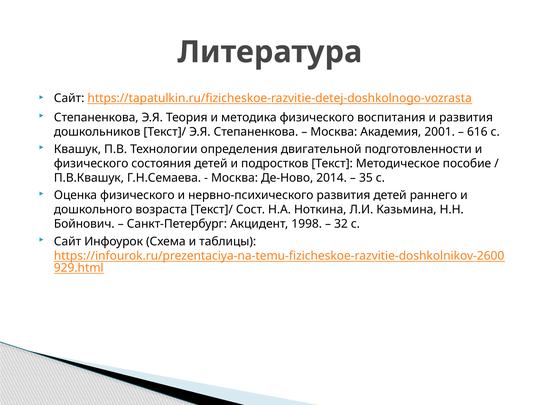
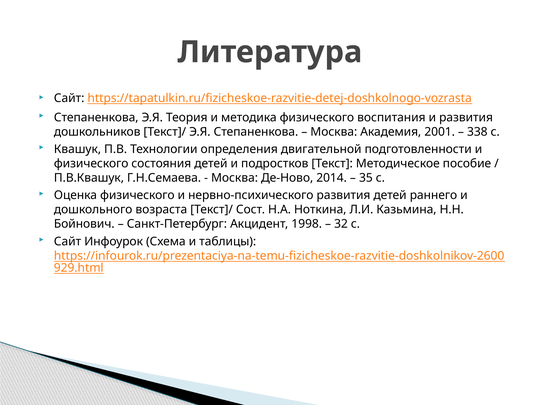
616: 616 -> 338 (477, 132)
